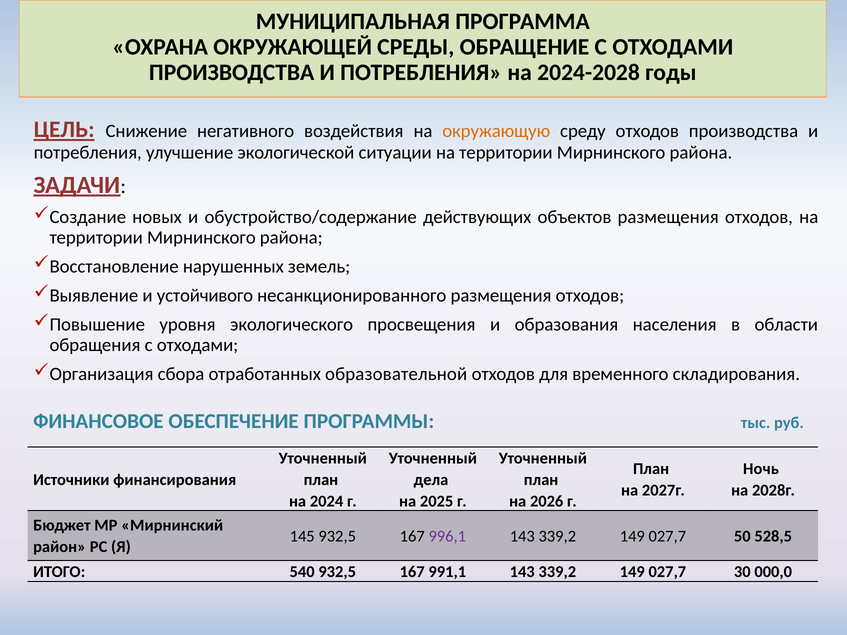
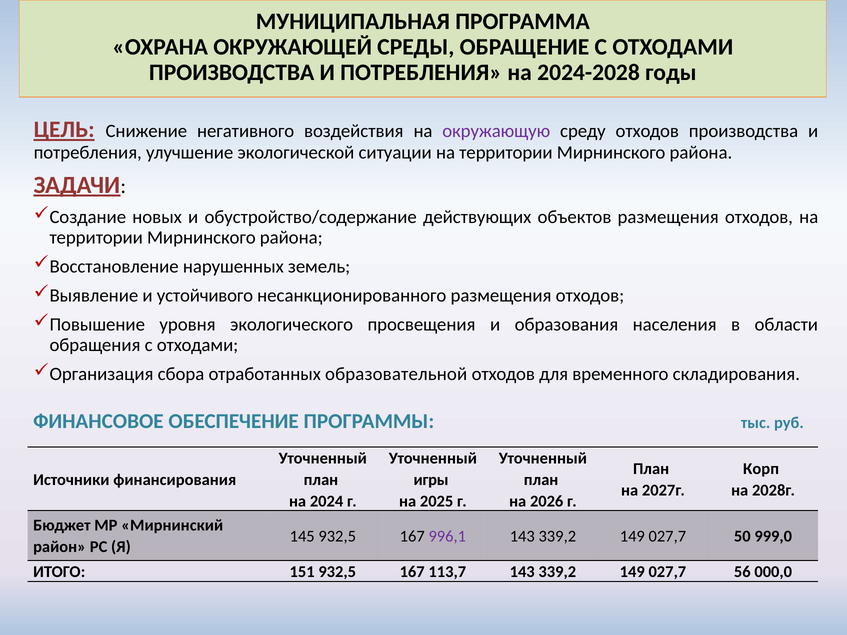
окружающую colour: orange -> purple (496, 131)
Ночь: Ночь -> Корп (761, 469)
дела: дела -> игры (431, 480)
528,5: 528,5 -> 999,0 (773, 536)
540: 540 -> 151 (302, 572)
991,1: 991,1 -> 113,7 (447, 572)
30: 30 -> 56 (742, 572)
